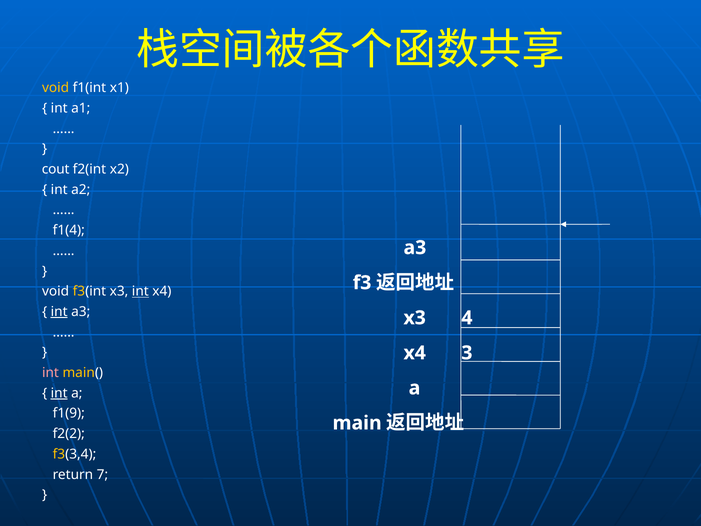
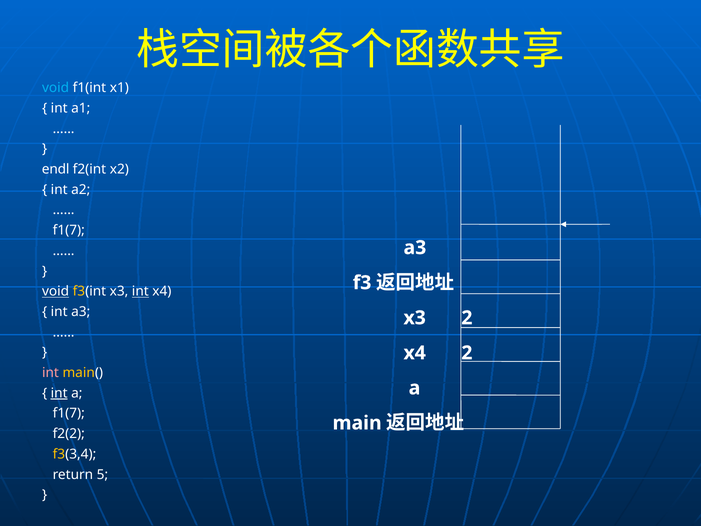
void colour: yellow -> light blue (56, 88)
cout: cout -> endl (56, 169)
f1(4: f1(4 -> f1(7 (69, 230)
void underline: none -> present (56, 291)
int underline: present -> none (59, 312)
x3 4: 4 -> 2 (467, 318)
x4 3: 3 -> 2 (467, 353)
f1(9: f1(9 -> f1(7 (69, 413)
7: 7 -> 5 (102, 474)
